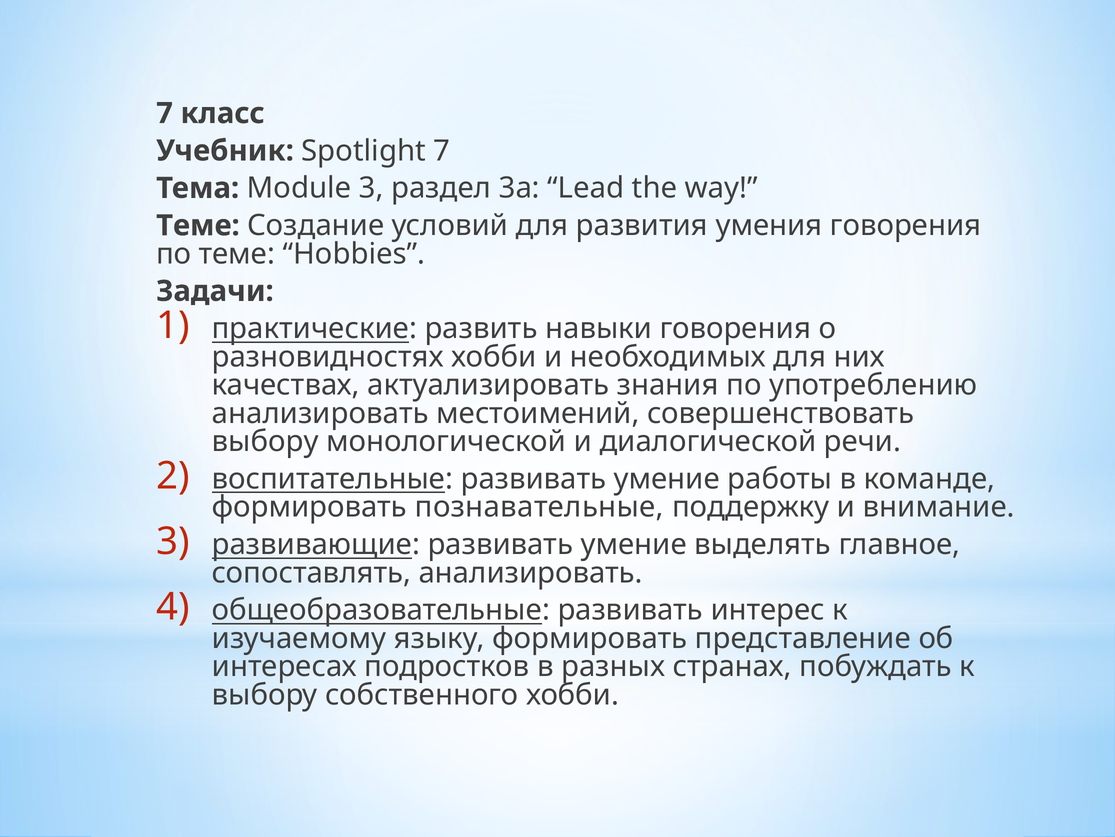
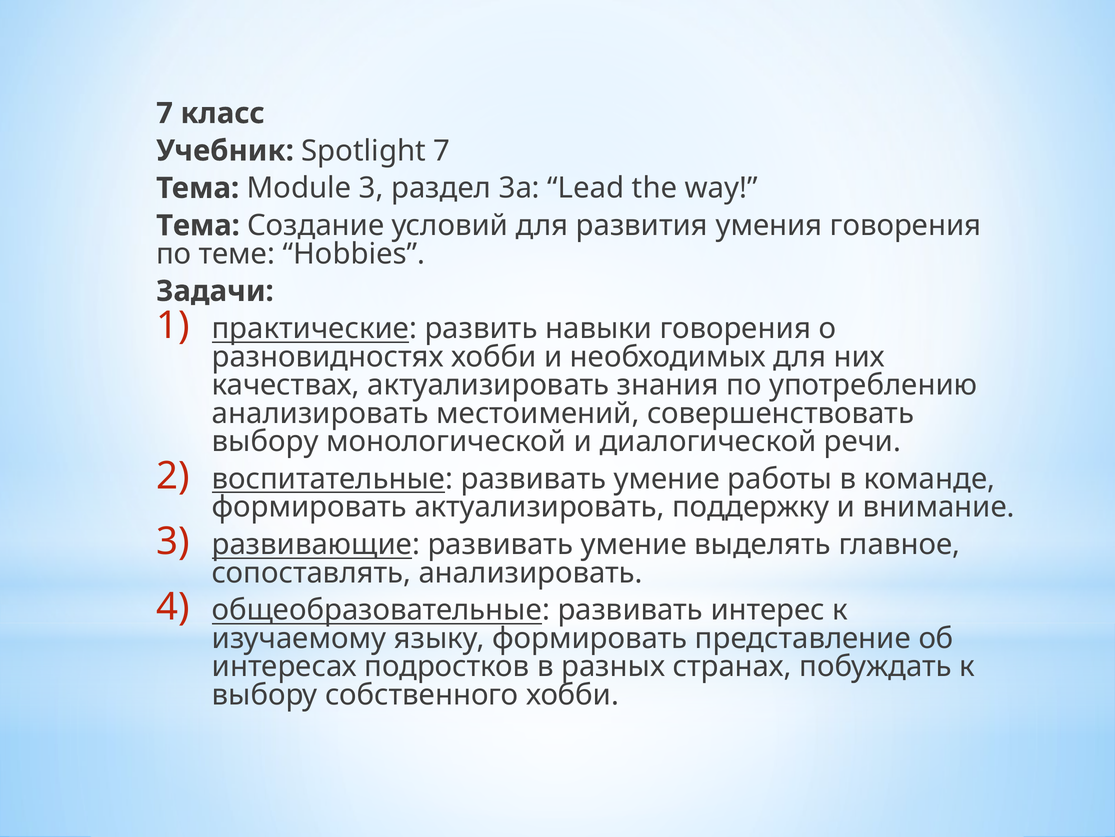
Теме: Теме -> Тема (198, 225)
формировать познавательные: познавательные -> актуализировать (540, 507)
